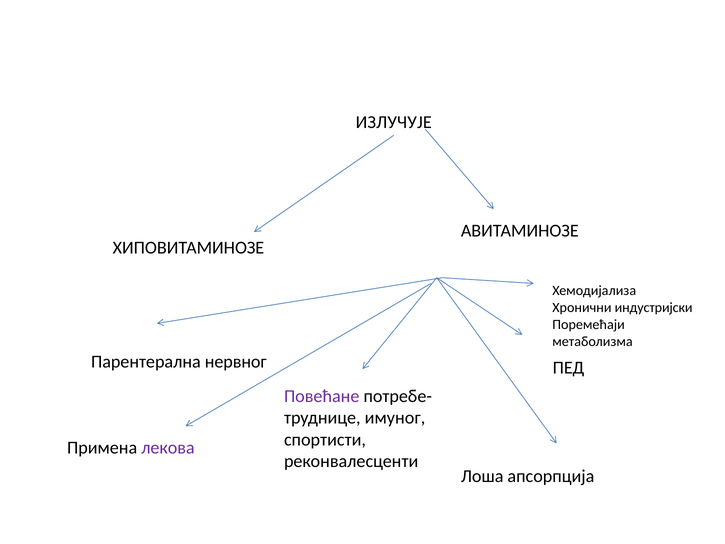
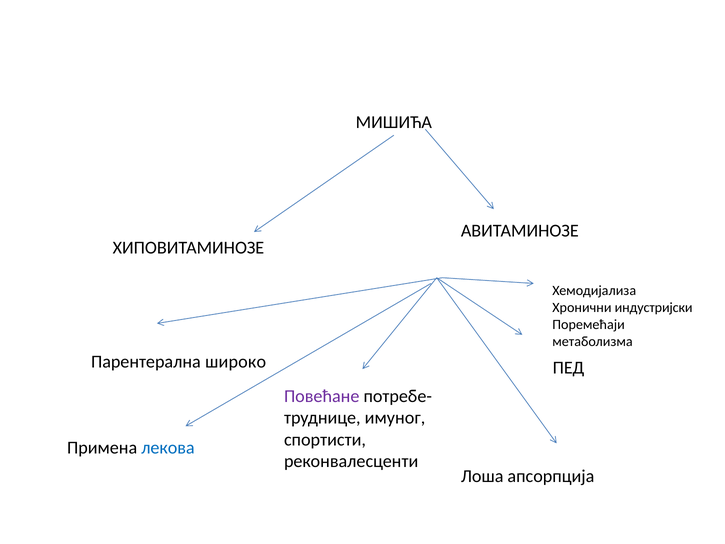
ИЗЛУЧУЈЕ: ИЗЛУЧУЈЕ -> МИШИЋА (394, 122)
нервног: нервног -> широко (236, 362)
лекова colour: purple -> blue (168, 447)
